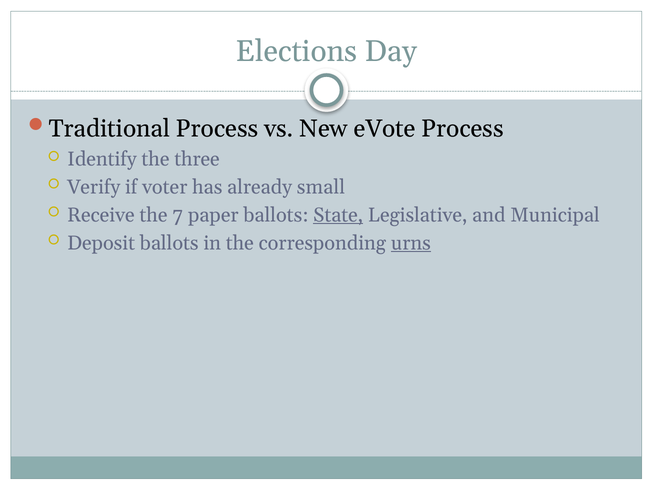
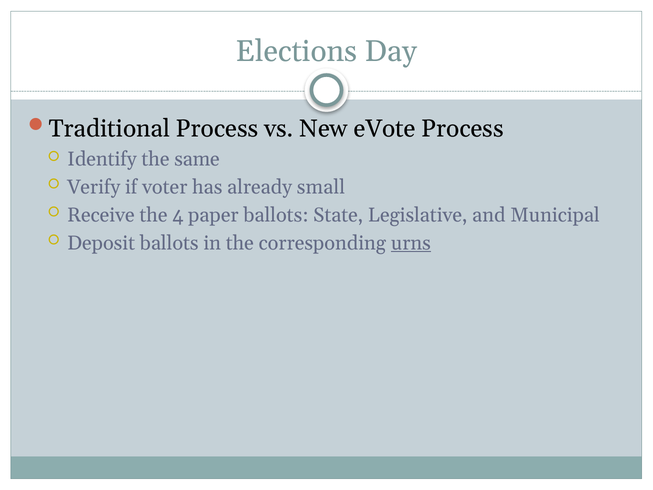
three: three -> same (197, 159)
7: 7 -> 4 (178, 215)
State underline: present -> none (338, 215)
